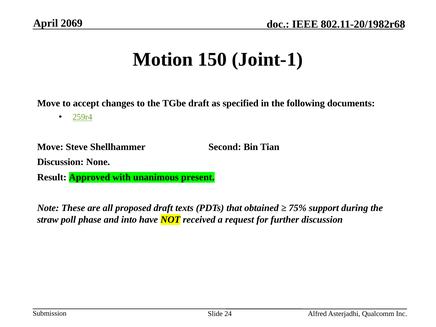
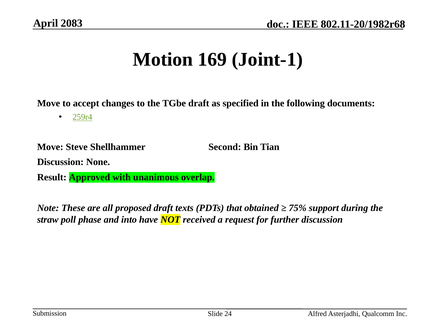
2069: 2069 -> 2083 (72, 23)
150: 150 -> 169 (212, 59)
present: present -> overlap (198, 177)
